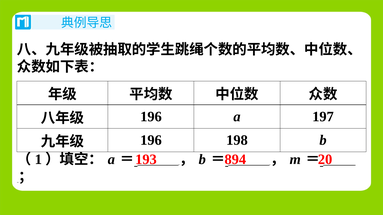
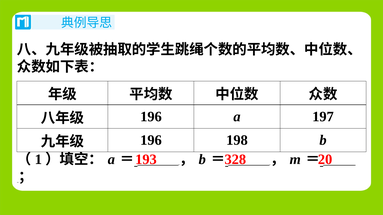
894: 894 -> 328 (235, 160)
